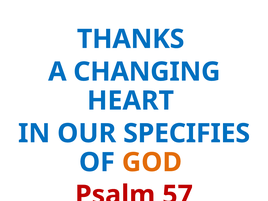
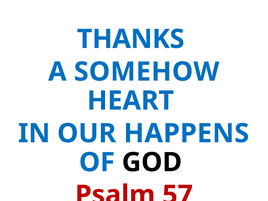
CHANGING: CHANGING -> SOMEHOW (147, 72)
SPECIFIES: SPECIFIES -> HAPPENS (186, 133)
GOD colour: orange -> black (152, 162)
